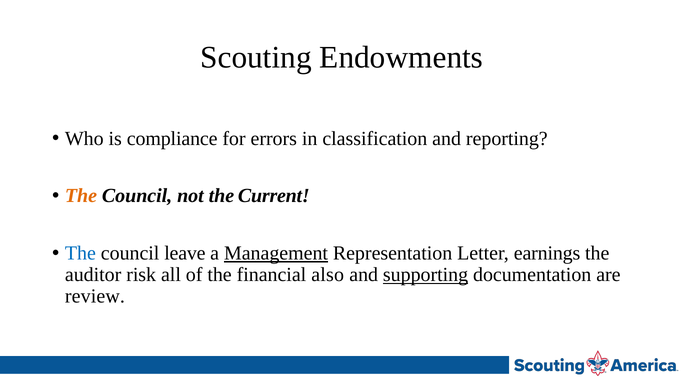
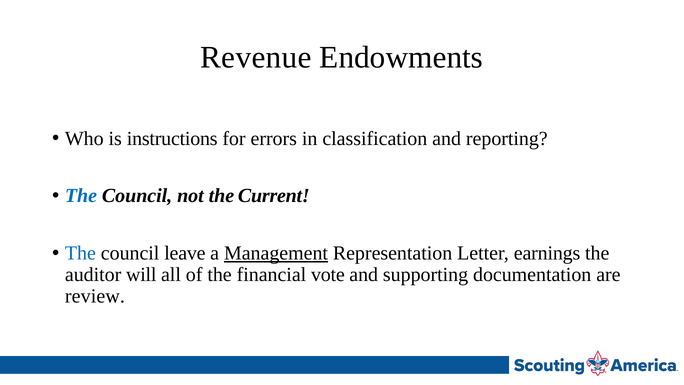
Scouting: Scouting -> Revenue (256, 57)
compliance: compliance -> instructions (172, 138)
The colour: orange -> blue (81, 196)
risk: risk -> will (141, 275)
also: also -> vote (328, 275)
supporting underline: present -> none (426, 275)
